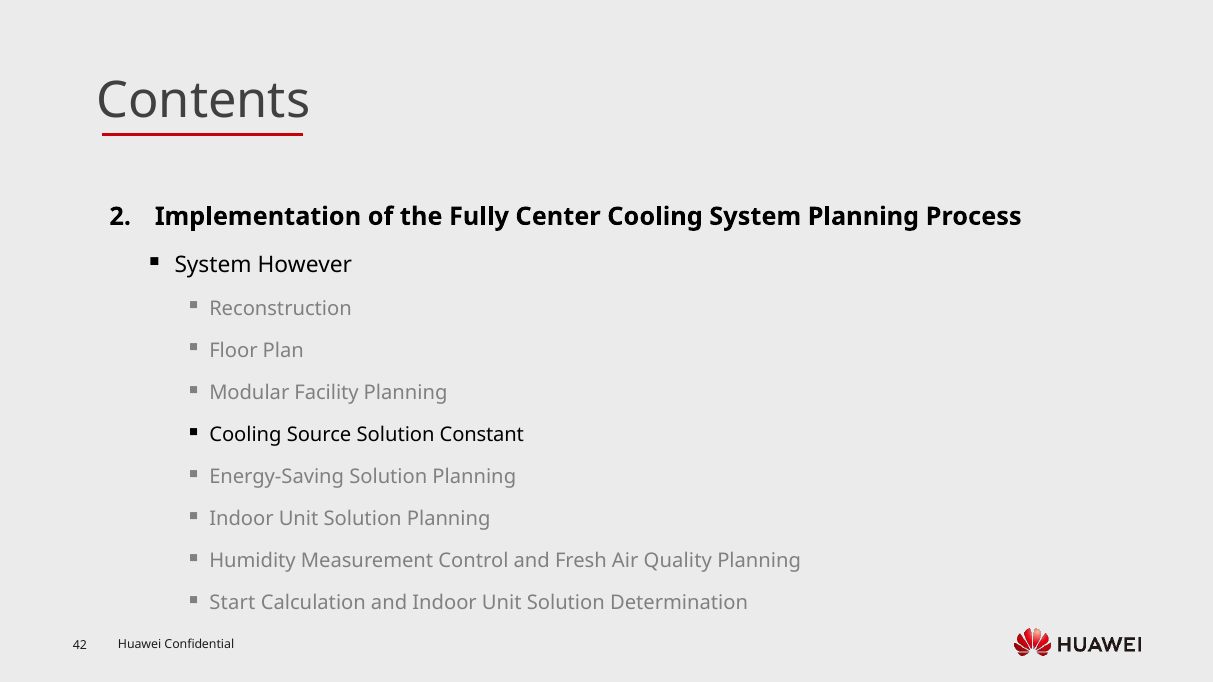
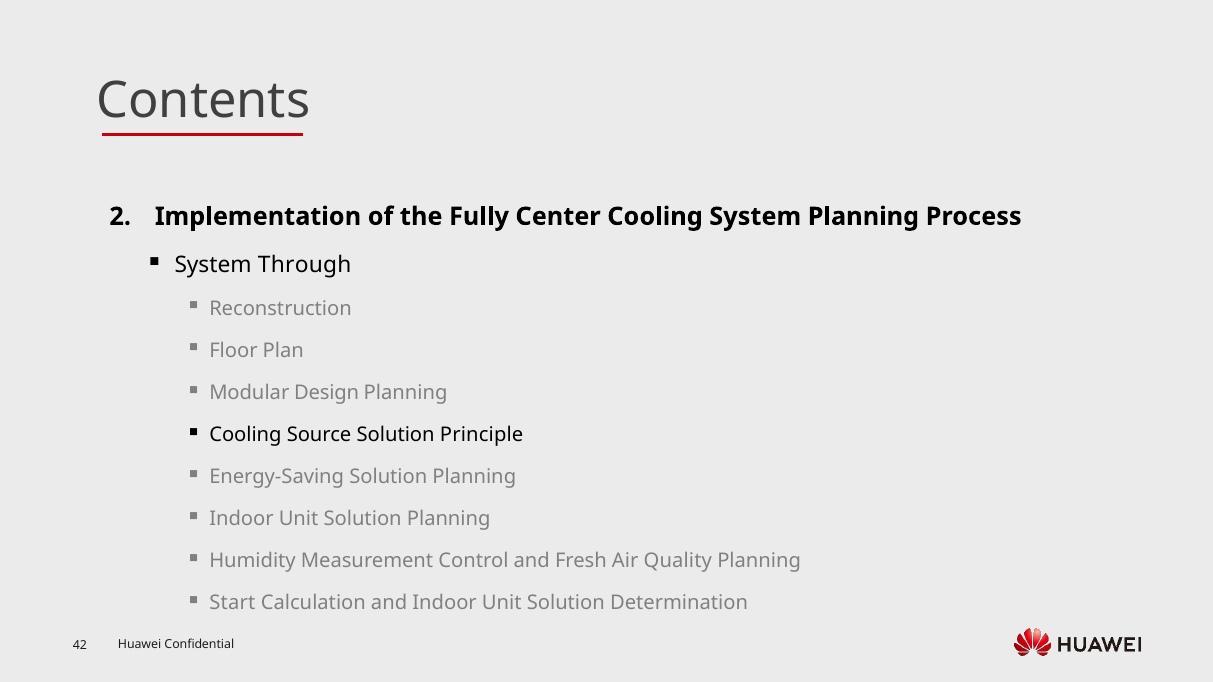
However: However -> Through (305, 265)
Facility: Facility -> Design (327, 393)
Constant: Constant -> Principle (482, 435)
